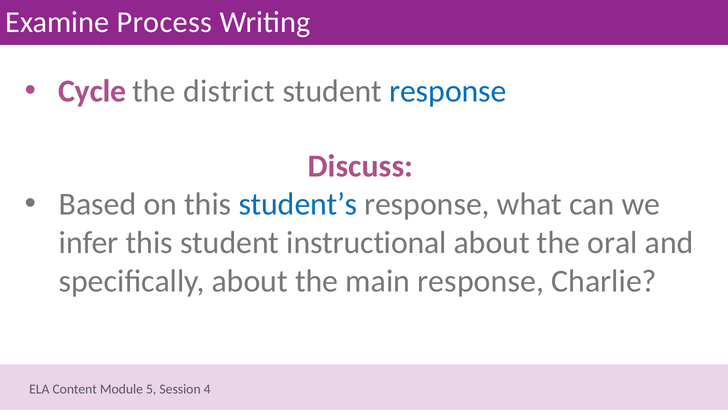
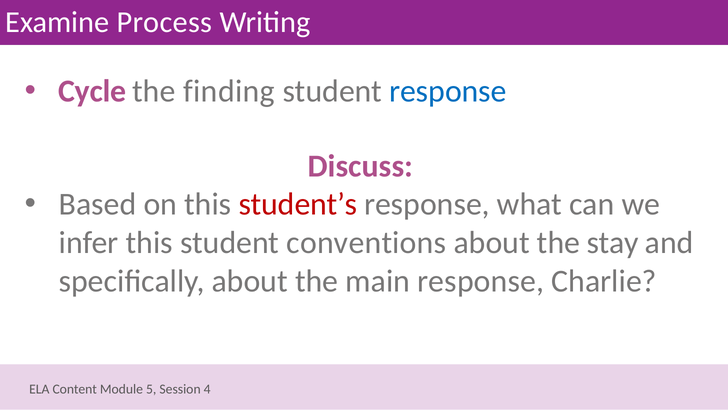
district: district -> finding (229, 91)
student’s colour: blue -> red (298, 204)
instructional: instructional -> conventions (366, 242)
oral: oral -> stay (613, 242)
